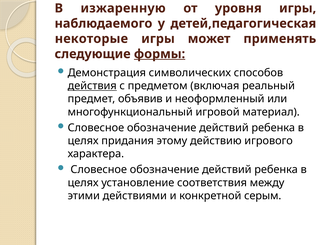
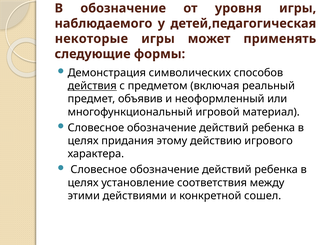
В изжаренную: изжаренную -> обозначение (123, 8)
формы underline: present -> none (160, 54)
серым: серым -> сошел (263, 196)
